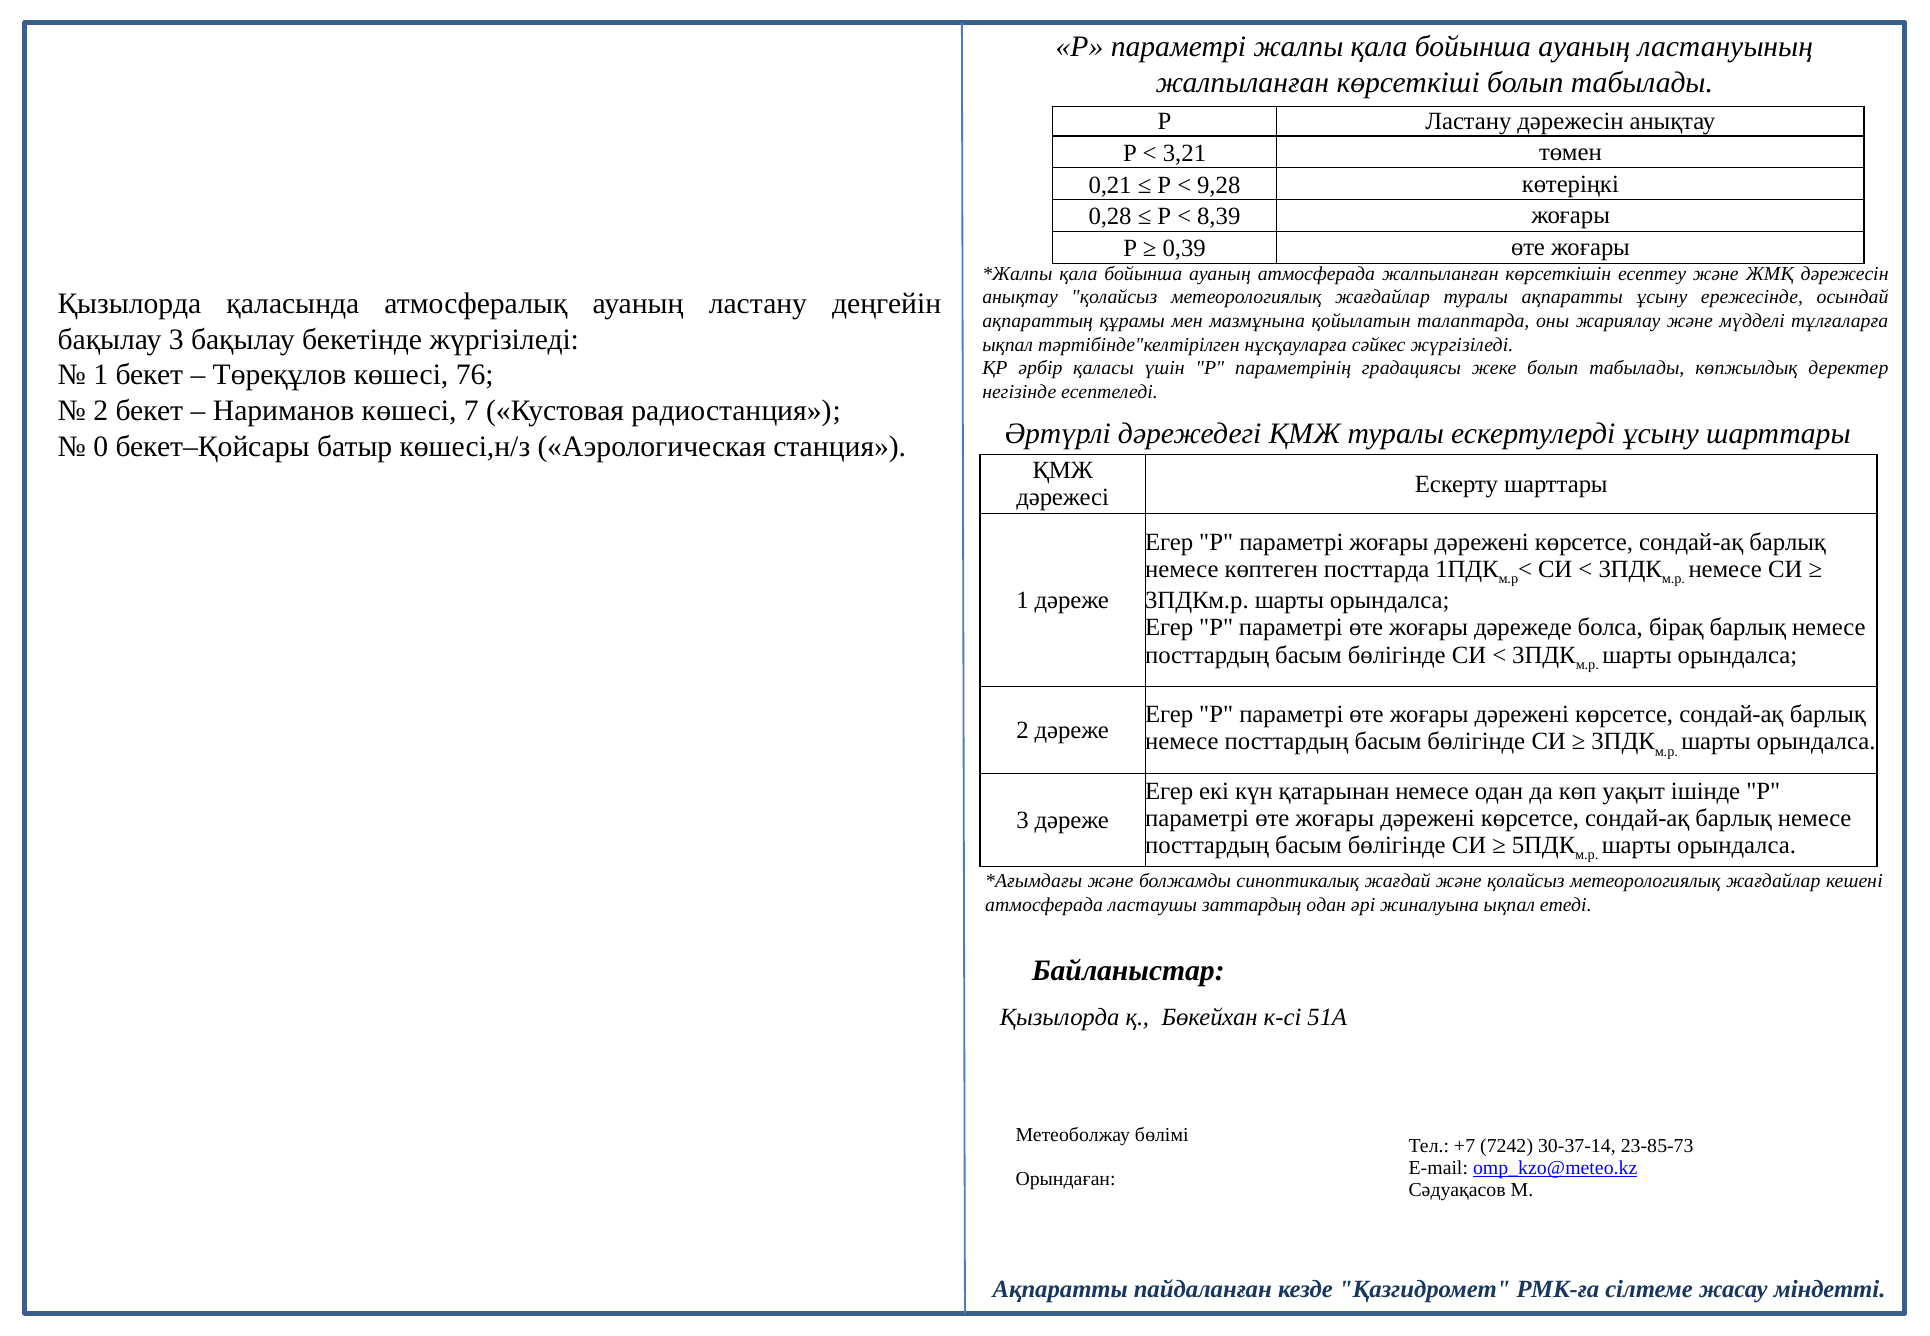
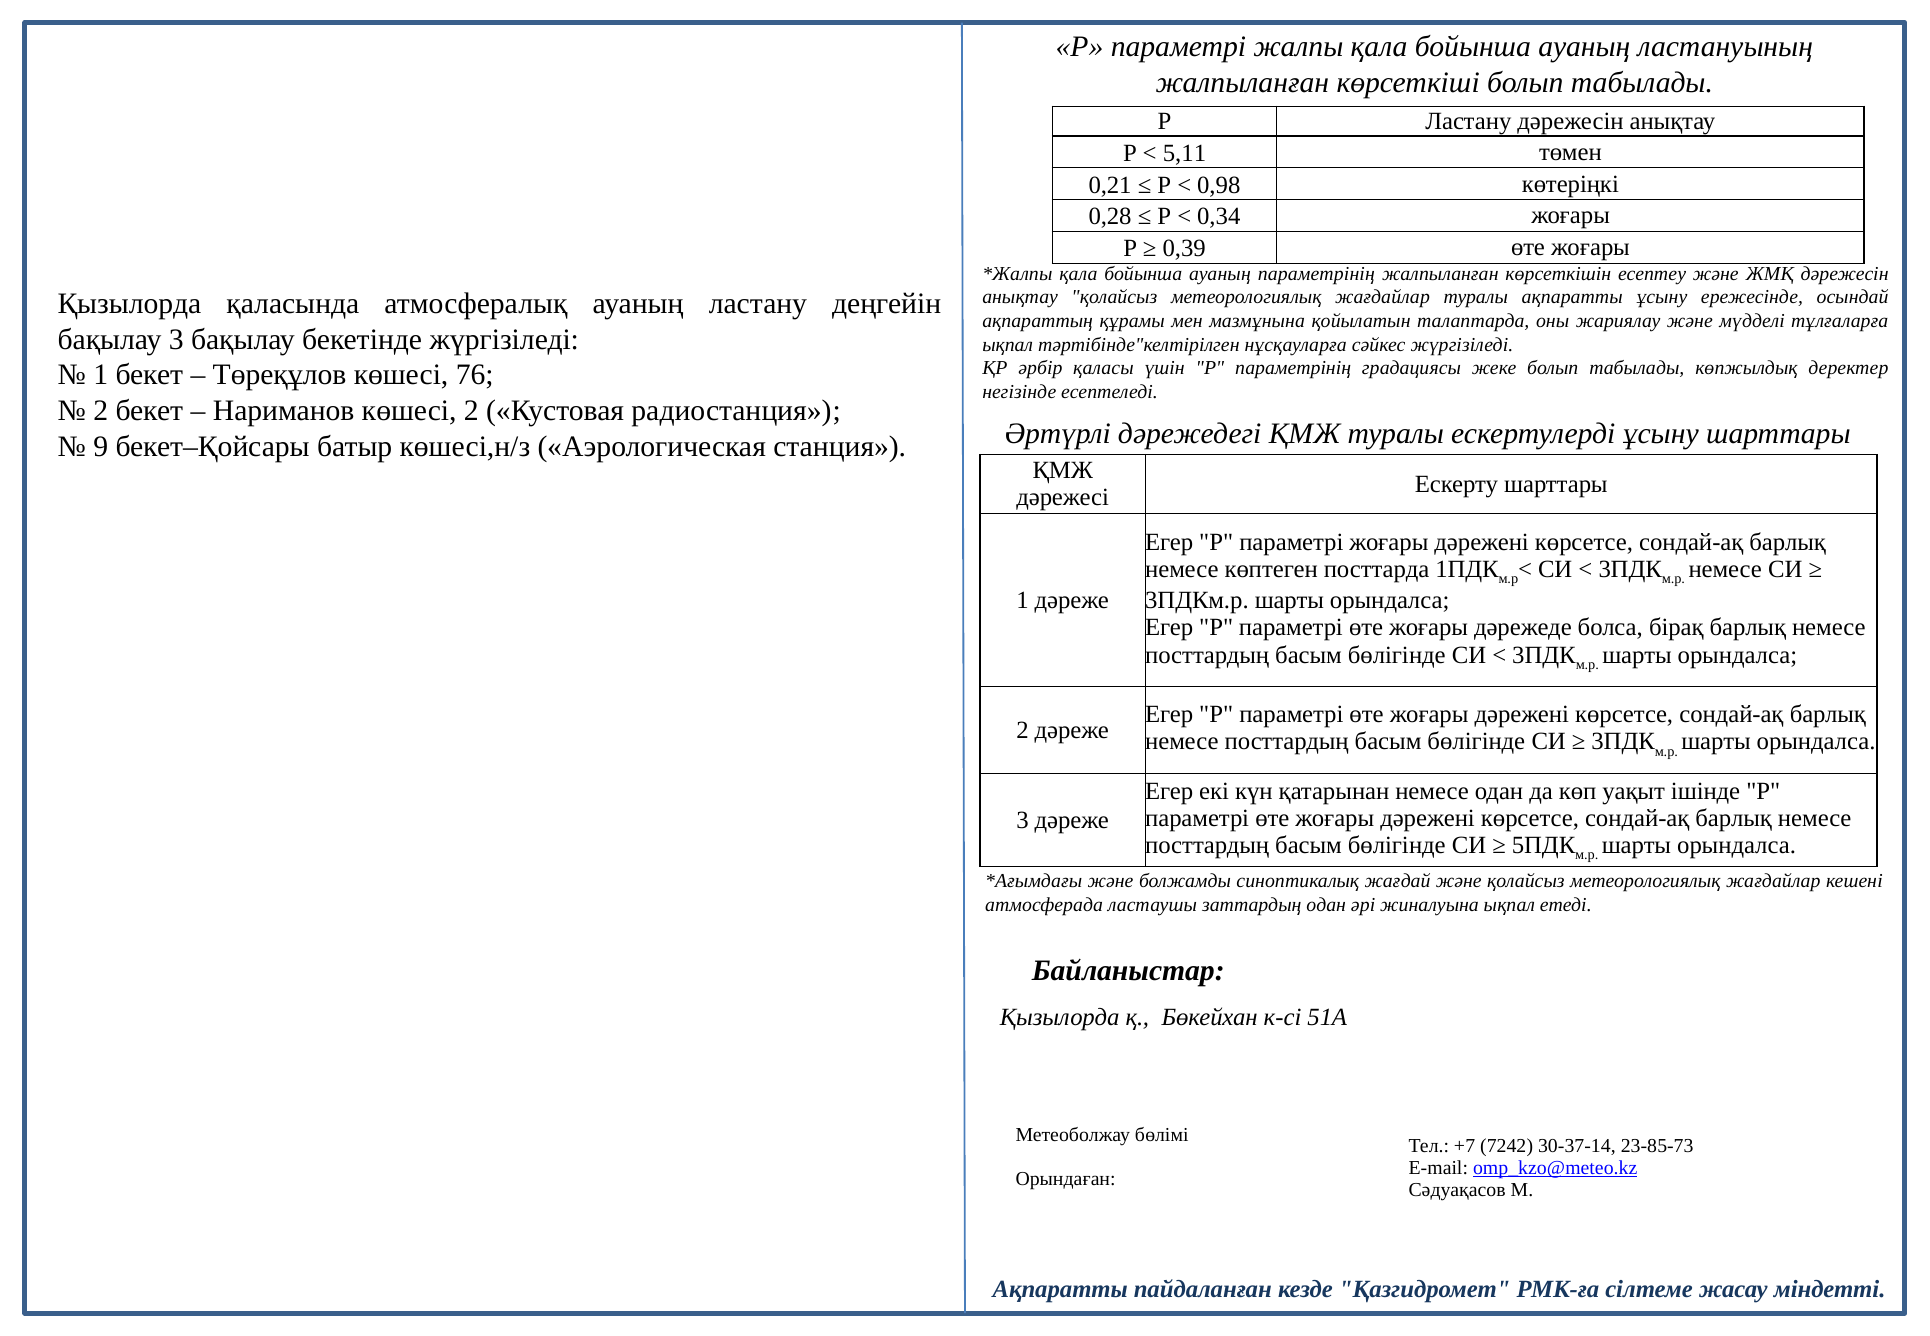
3,21: 3,21 -> 5,11 (1185, 153)
9,28: 9,28 -> 0,98 (1219, 185)
8,39: 8,39 -> 0,34 (1219, 217)
ауаның атмосферада: атмосферада -> параметрінің (1316, 274)
көшесі 7: 7 -> 2 (471, 411)
0: 0 -> 9 (101, 446)
